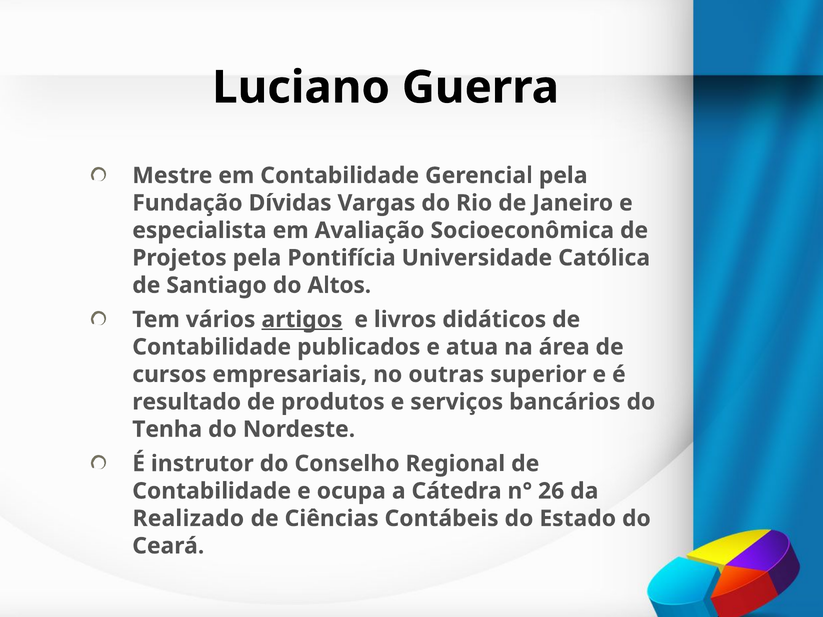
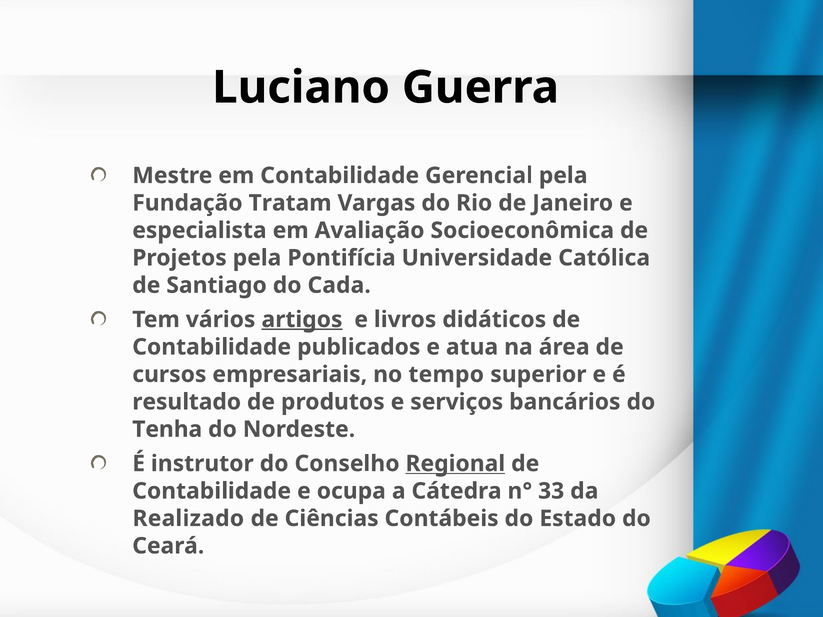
Dívidas: Dívidas -> Tratam (290, 203)
Altos: Altos -> Cada (339, 285)
outras: outras -> tempo (446, 375)
Regional underline: none -> present (455, 464)
26: 26 -> 33 (551, 491)
